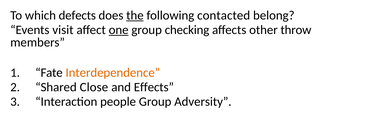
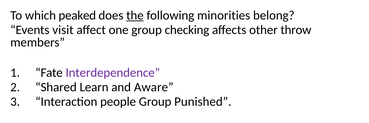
defects: defects -> peaked (77, 15)
contacted: contacted -> minorities (224, 15)
one underline: present -> none (119, 30)
Interdependence colour: orange -> purple (113, 73)
Close: Close -> Learn (94, 87)
Effects: Effects -> Aware (154, 87)
Adversity: Adversity -> Punished (203, 102)
